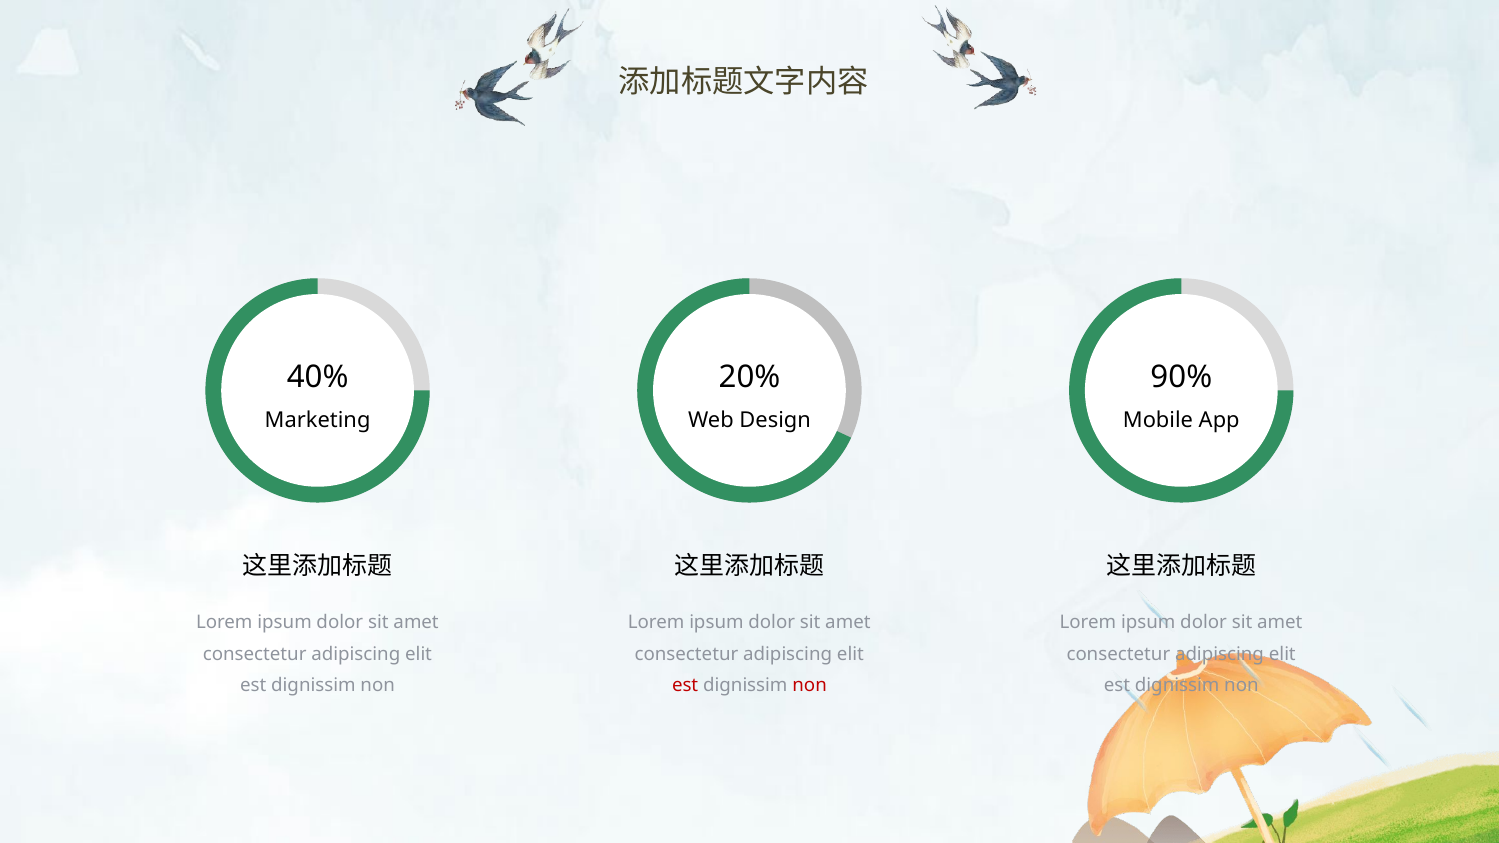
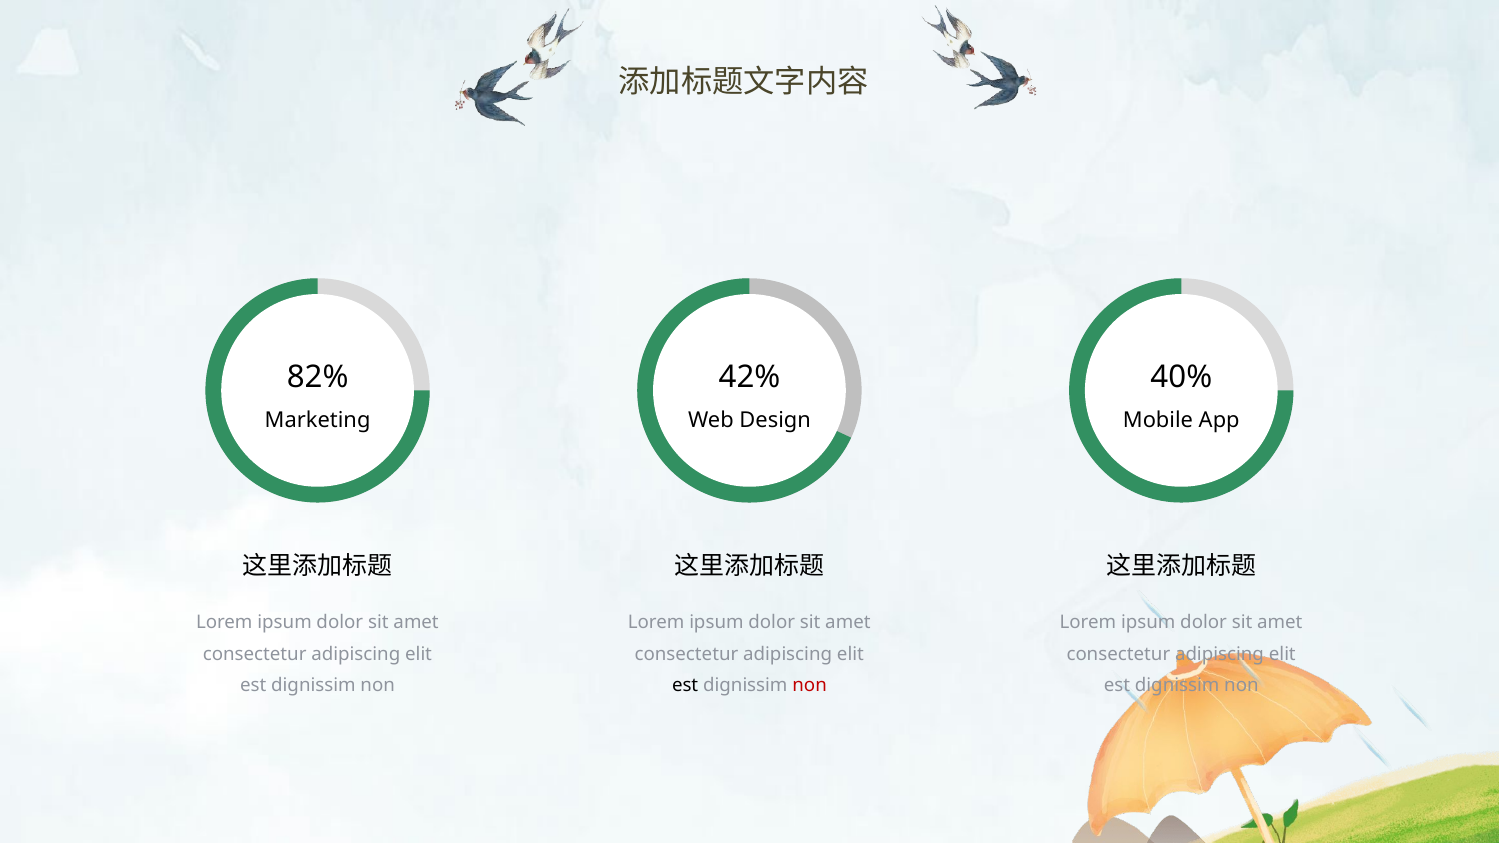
40%: 40% -> 82% (318, 377)
20%: 20% -> 42% (750, 377)
90%: 90% -> 40% (1181, 377)
est colour: red -> black (685, 686)
